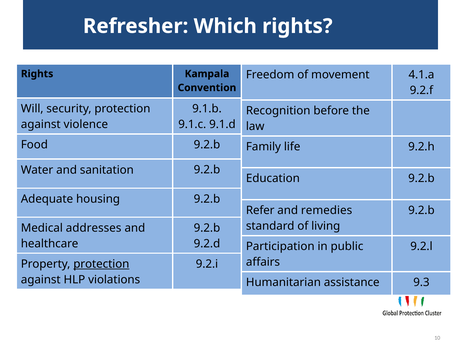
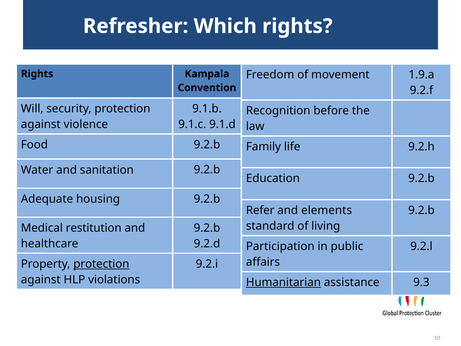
4.1.a: 4.1.a -> 1.9.a (421, 75)
remedies: remedies -> elements (327, 210)
addresses: addresses -> restitution (94, 228)
Humanitarian underline: none -> present (283, 282)
